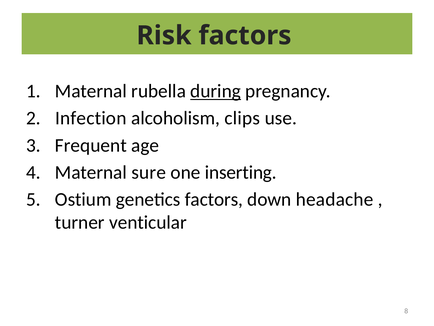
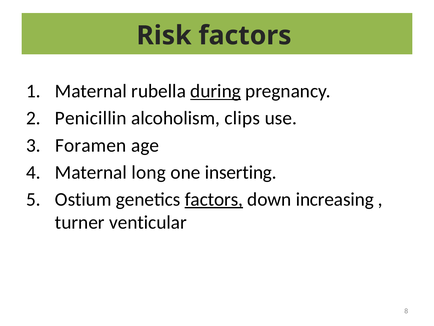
Infection: Infection -> Penicillin (91, 118)
Frequent: Frequent -> Foramen (91, 145)
sure: sure -> long (149, 172)
factors underline: none -> present (214, 199)
headache: headache -> increasing (335, 199)
